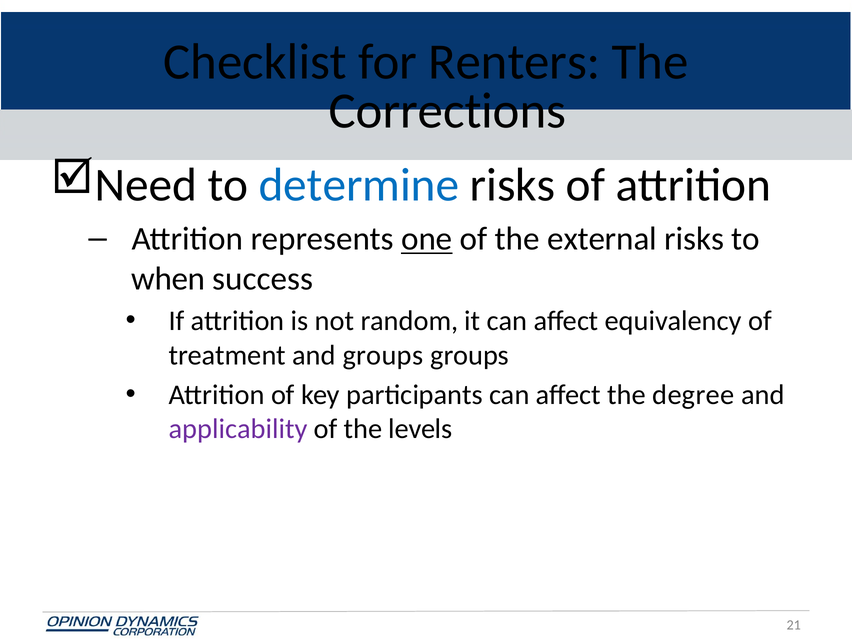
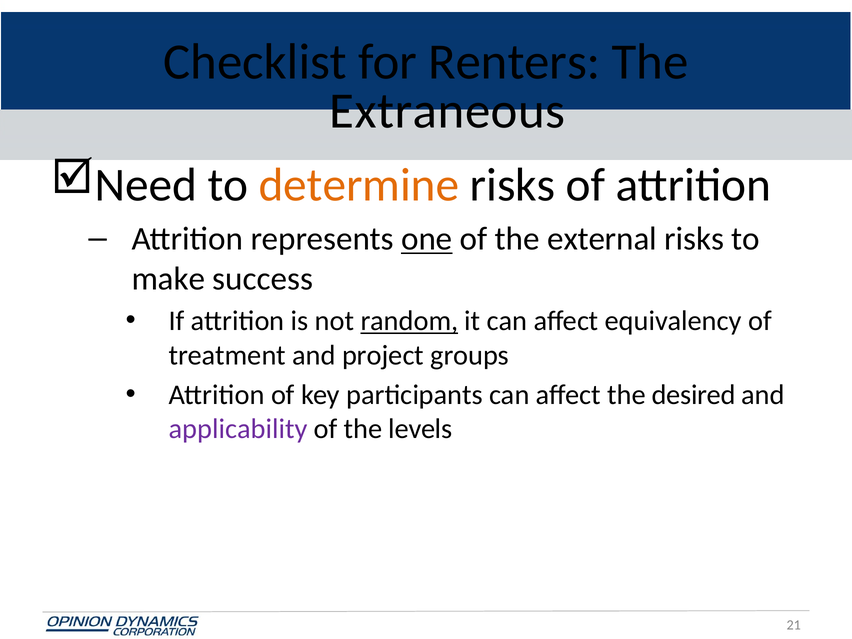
Corrections: Corrections -> Extraneous (447, 111)
determine colour: blue -> orange (359, 185)
when: when -> make (168, 279)
random underline: none -> present (409, 321)
and groups: groups -> project (383, 355)
degree: degree -> desired (694, 395)
